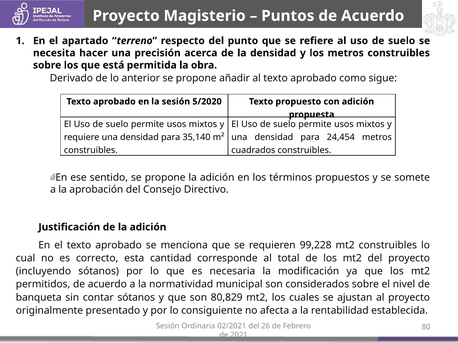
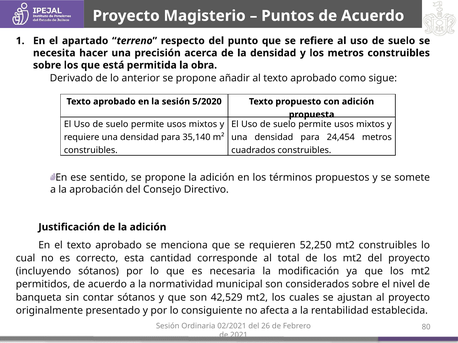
99,228: 99,228 -> 52,250 (316, 246)
80,829: 80,829 -> 42,529 (227, 298)
